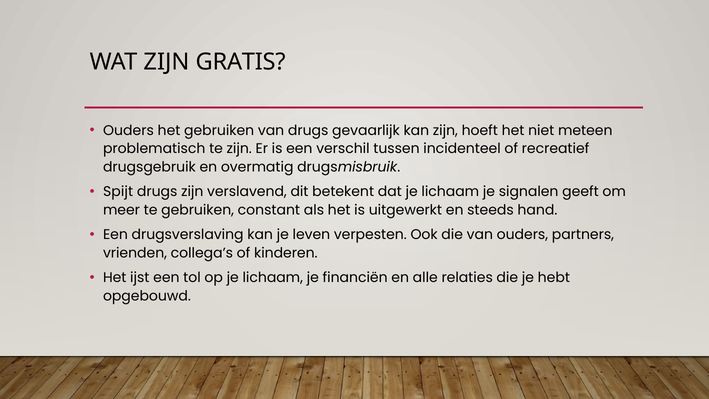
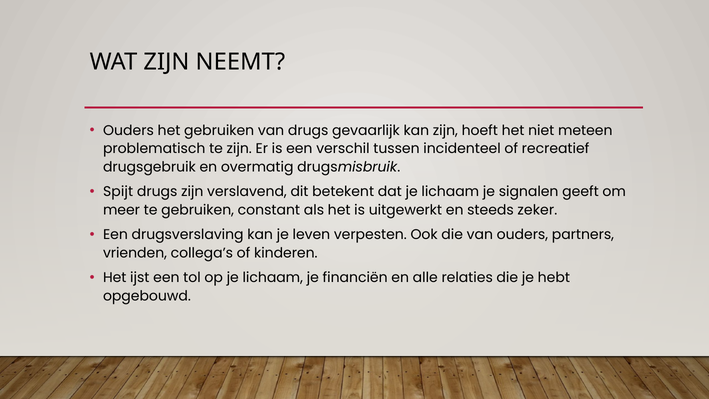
GRATIS: GRATIS -> NEEMT (240, 62)
hand: hand -> zeker (537, 210)
